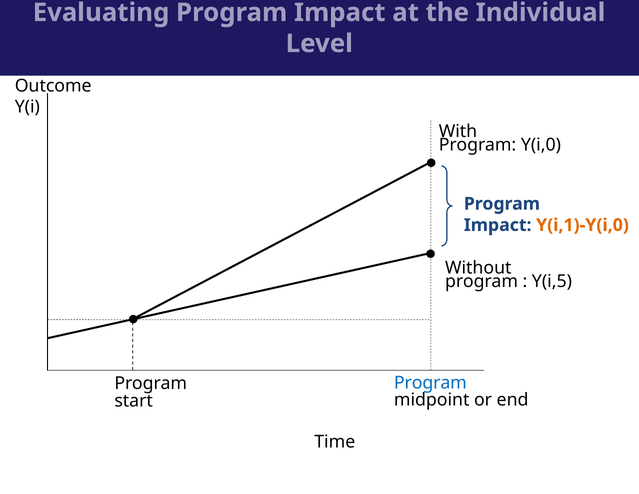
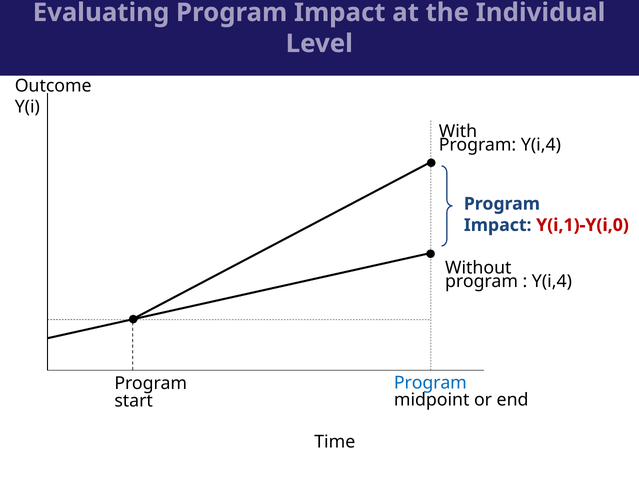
Program Y(i,0: Y(i,0 -> Y(i,4 (541, 145)
Y(i,1)-Y(i,0 colour: orange -> red (582, 225)
Y(i,5: Y(i,5 -> Y(i,4 (552, 281)
